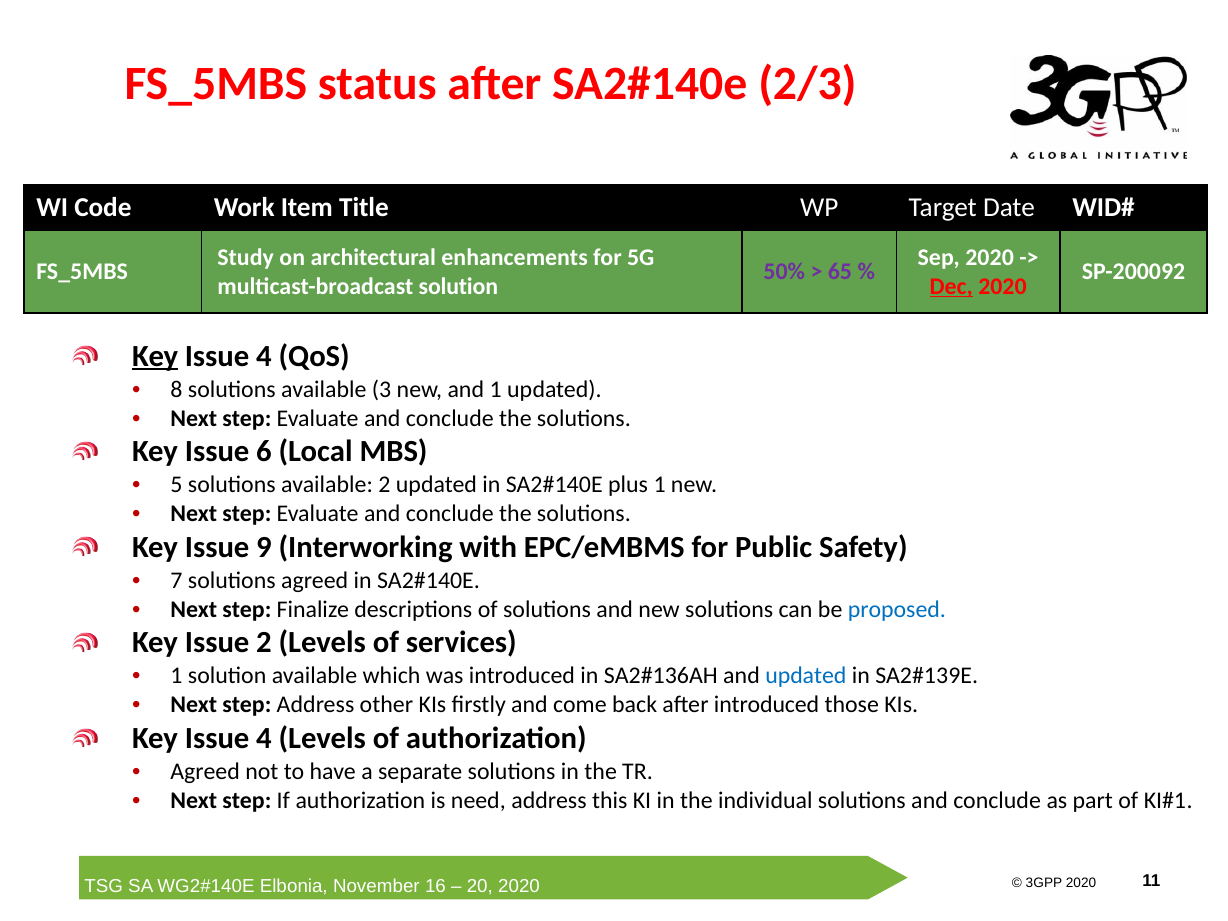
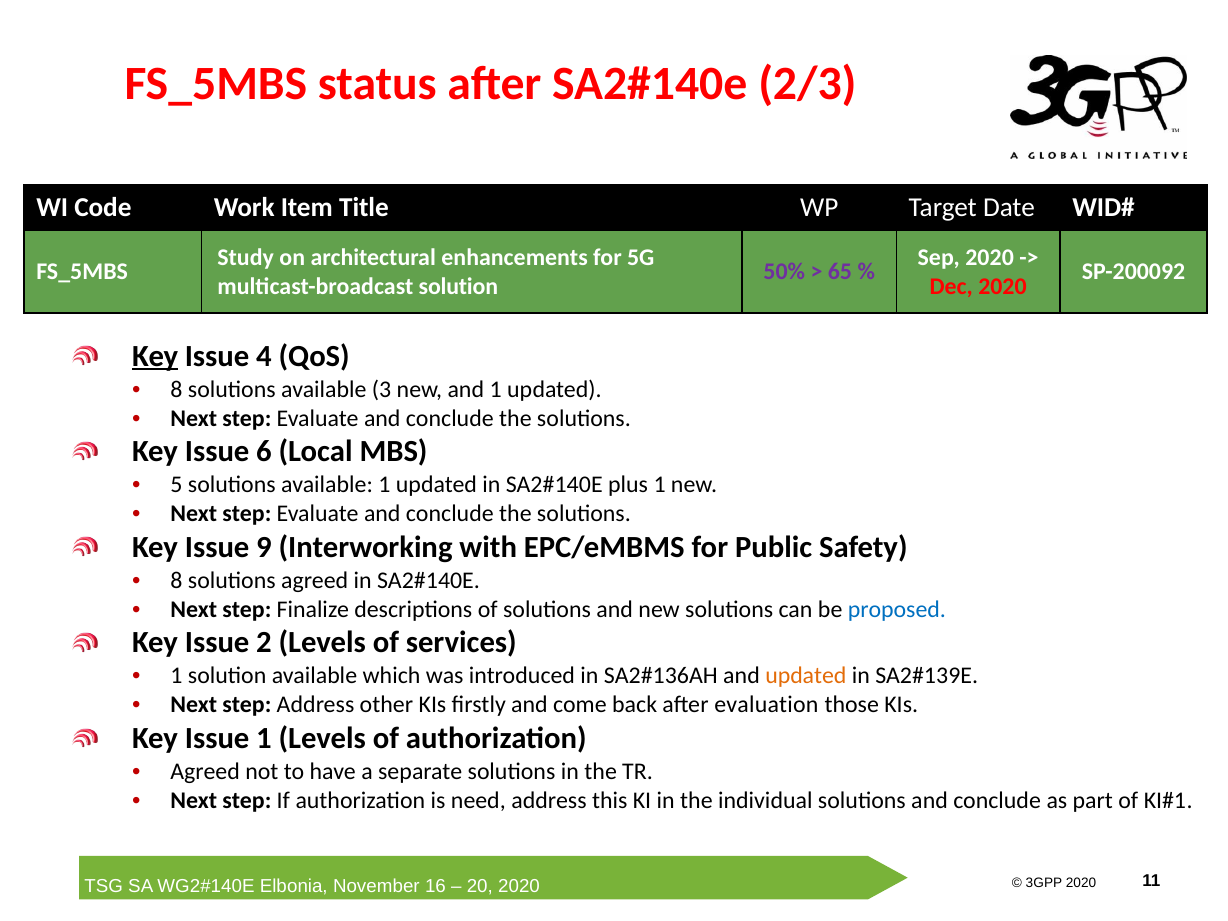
Dec underline: present -> none (951, 287)
available 2: 2 -> 1 (384, 485)
7: 7 -> 8 (177, 580)
updated colour: blue -> orange (806, 676)
after introduced: introduced -> evaluation (766, 705)
4: 4 -> 1 (264, 738)
